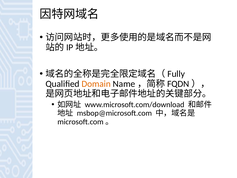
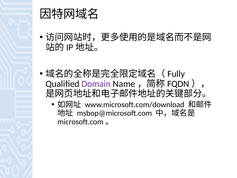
Domain colour: orange -> purple (96, 84)
